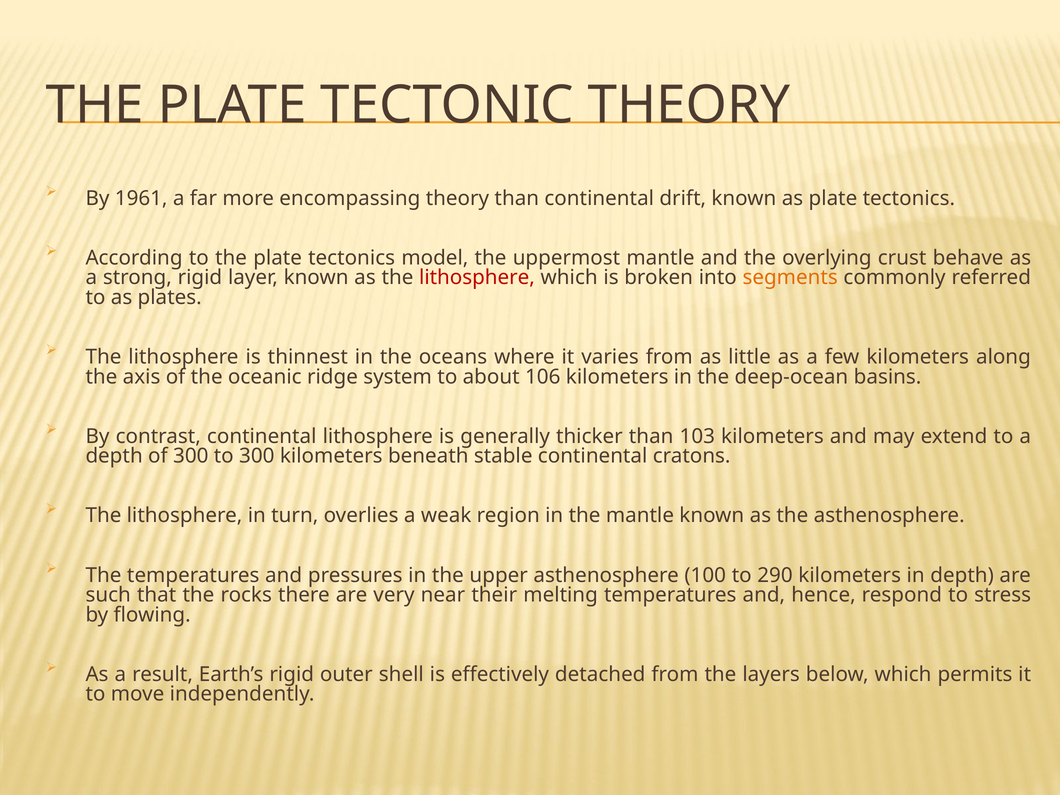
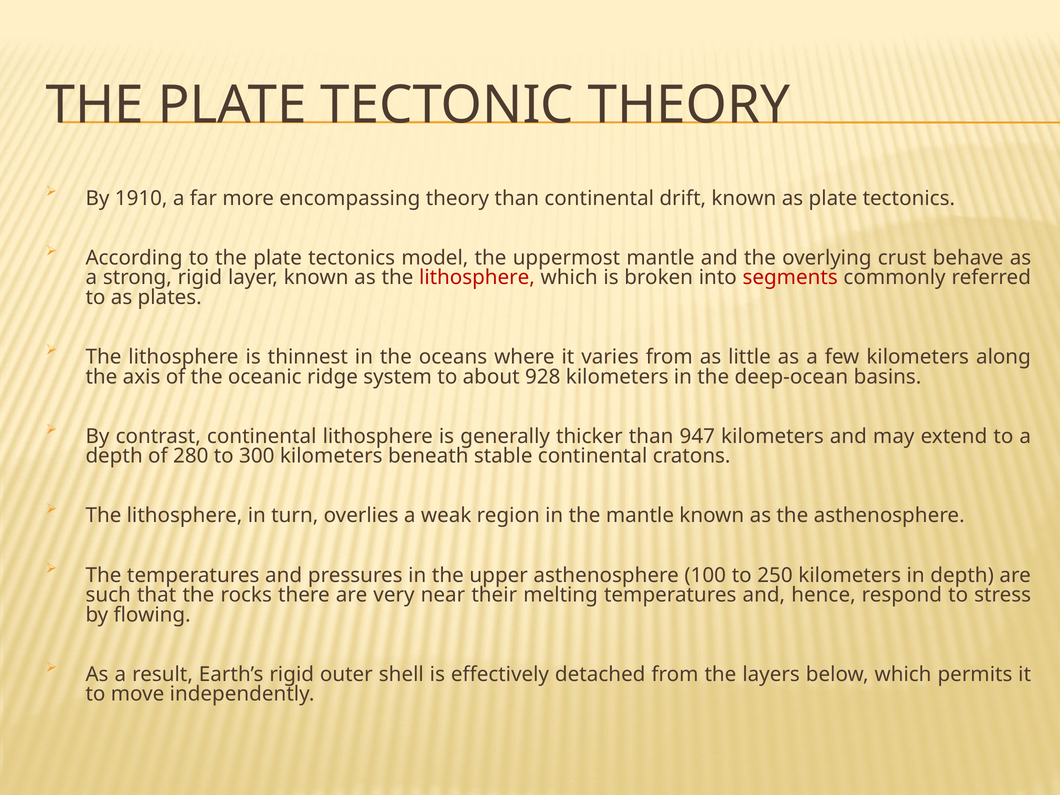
1961: 1961 -> 1910 (141, 198)
segments colour: orange -> red (790, 278)
106: 106 -> 928 (543, 377)
103: 103 -> 947 (697, 436)
of 300: 300 -> 280 (191, 456)
290: 290 -> 250 (775, 575)
